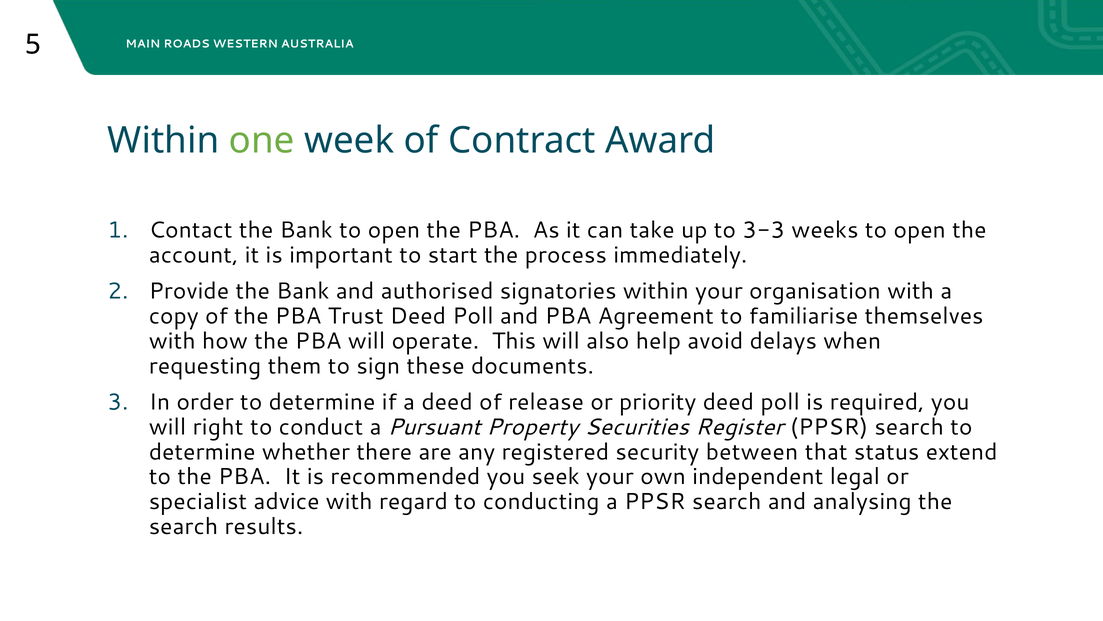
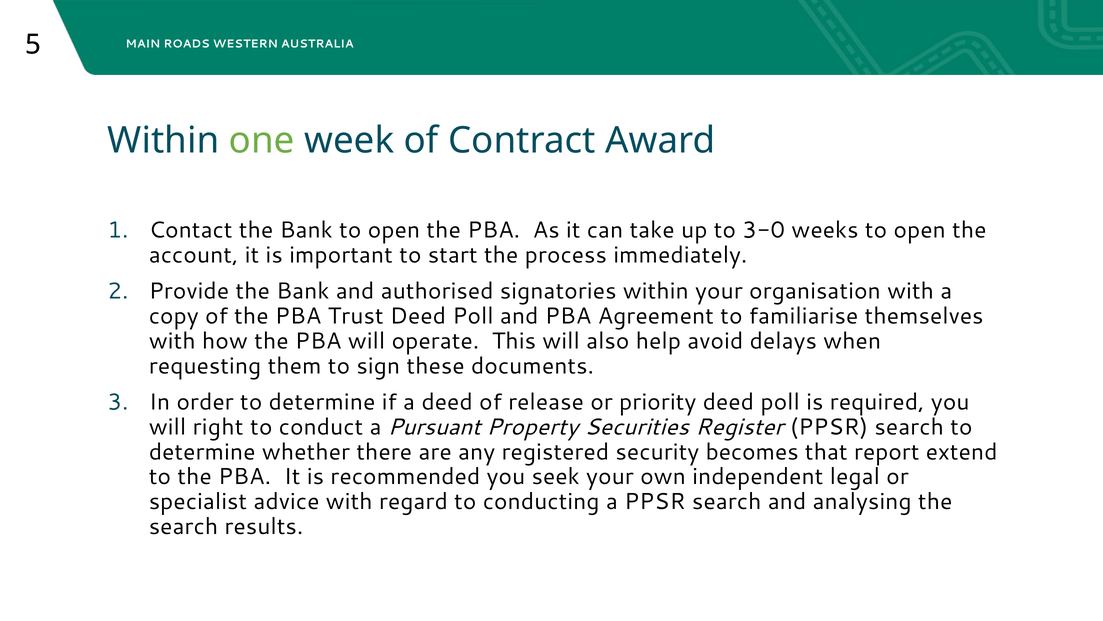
3-3: 3-3 -> 3-0 (764, 230)
between: between -> becomes (752, 452)
status: status -> report (887, 452)
